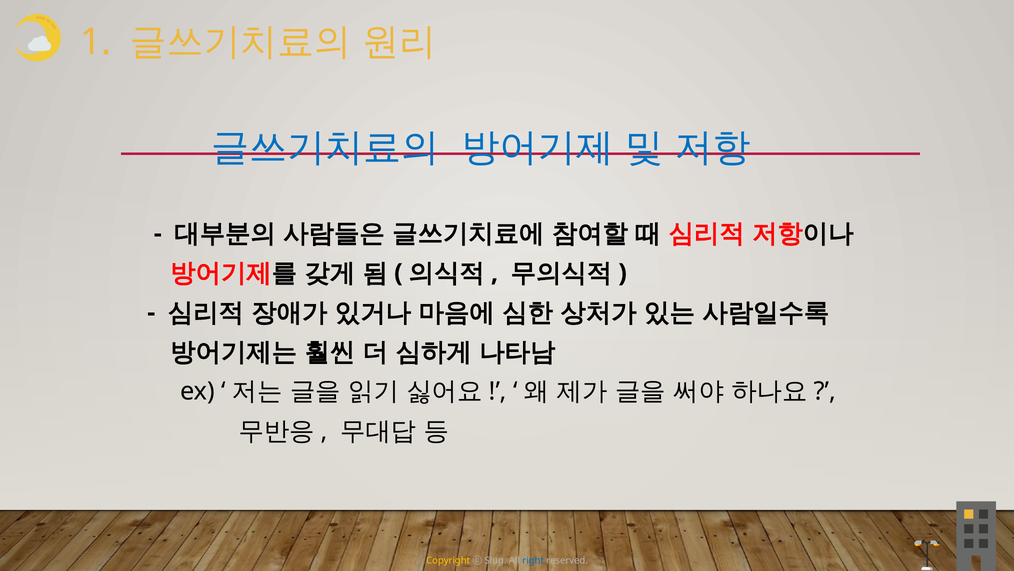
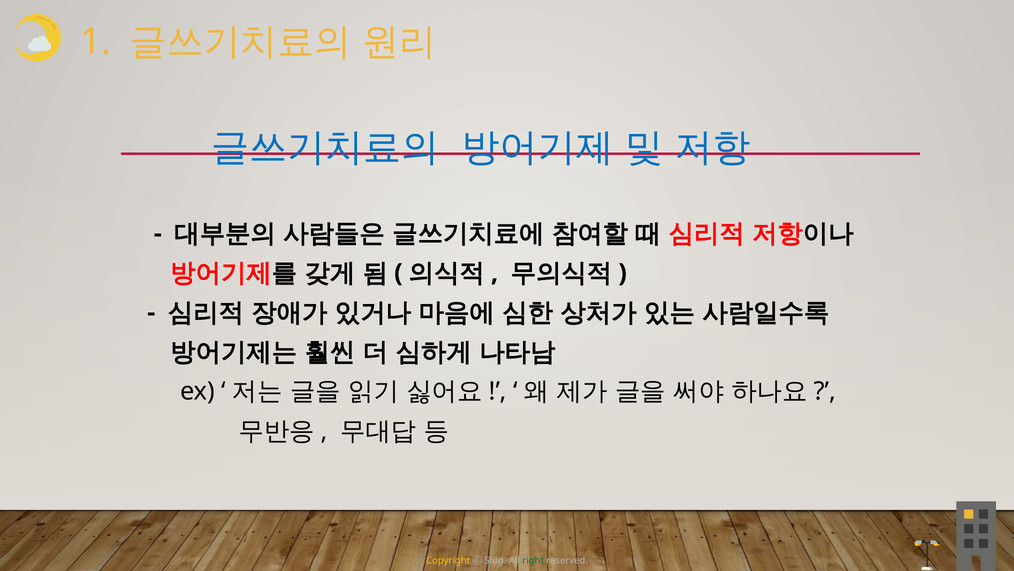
right colour: blue -> green (533, 560)
